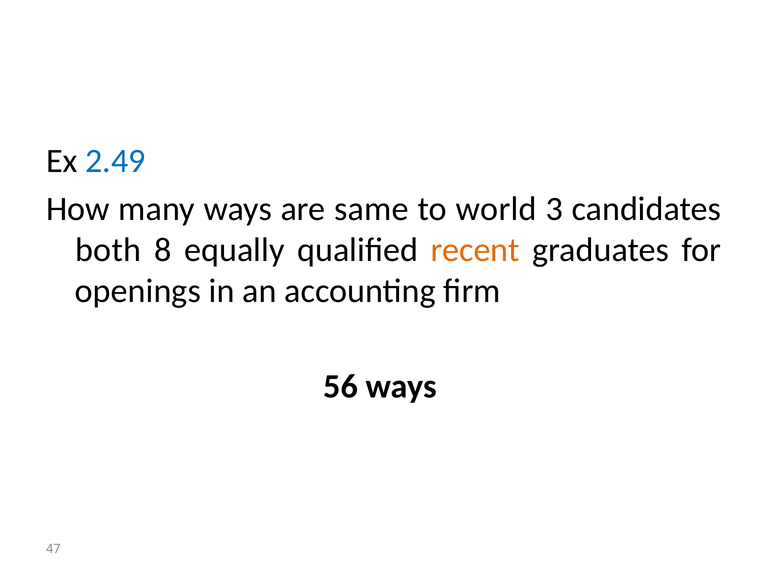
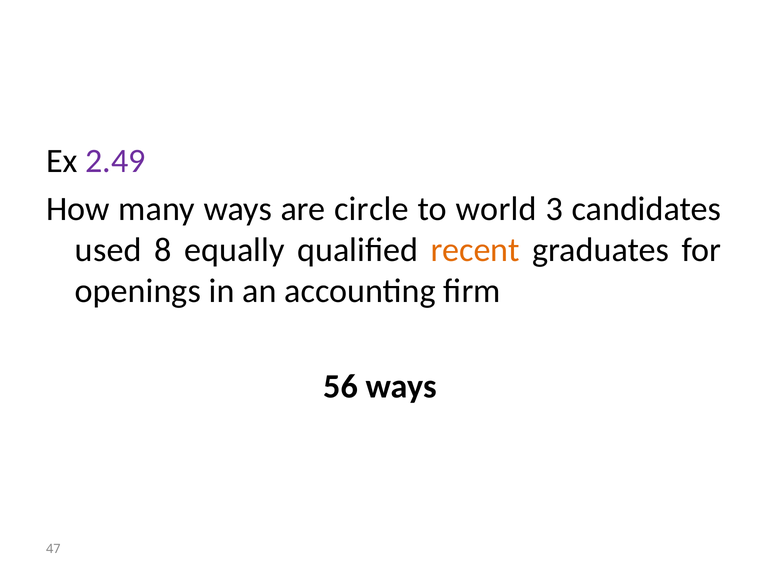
2.49 colour: blue -> purple (115, 161)
same: same -> circle (371, 209)
both: both -> used (108, 250)
